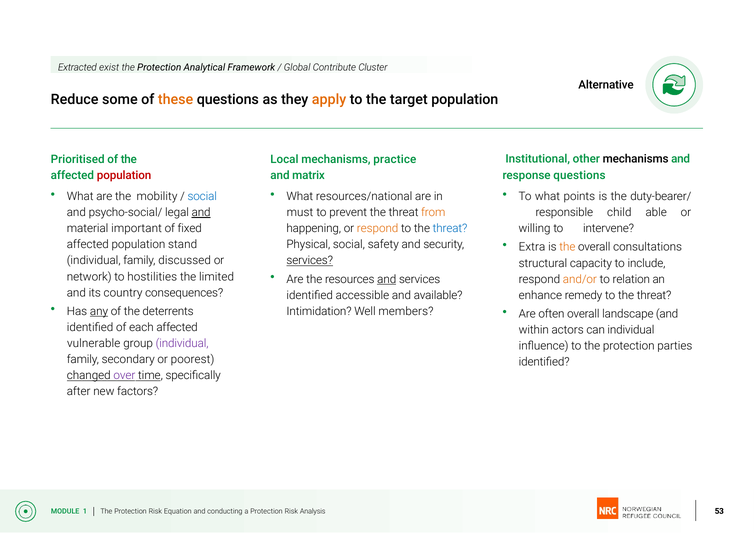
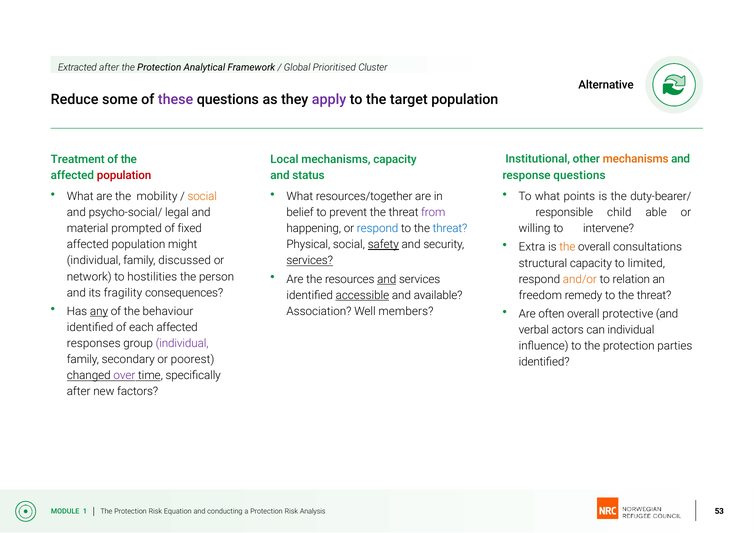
Extracted exist: exist -> after (109, 68)
Contribute: Contribute -> Prioritised (334, 68)
these colour: orange -> purple (176, 100)
apply colour: orange -> purple (329, 100)
mechanisms colour: black -> orange (636, 159)
Prioritised: Prioritised -> Treatment (78, 159)
mechanisms practice: practice -> capacity (395, 159)
matrix: matrix -> status (308, 175)
social colour: blue -> orange (202, 197)
resources/national: resources/national -> resources/together (364, 196)
and underline: present -> none (201, 213)
must: must -> belief (300, 213)
from colour: orange -> purple (433, 213)
important: important -> prompted (137, 229)
respond colour: orange -> blue (378, 229)
safety underline: none -> present (383, 245)
stand: stand -> might (183, 245)
include: include -> limited (646, 263)
limited: limited -> person (217, 277)
country: country -> fragility (123, 293)
accessible underline: none -> present (362, 295)
enhance: enhance -> freedom (540, 295)
deterrents: deterrents -> behaviour (168, 311)
Intimidation: Intimidation -> Association (319, 311)
landscape: landscape -> protective (628, 314)
within: within -> verbal (534, 330)
vulnerable: vulnerable -> responses (94, 344)
